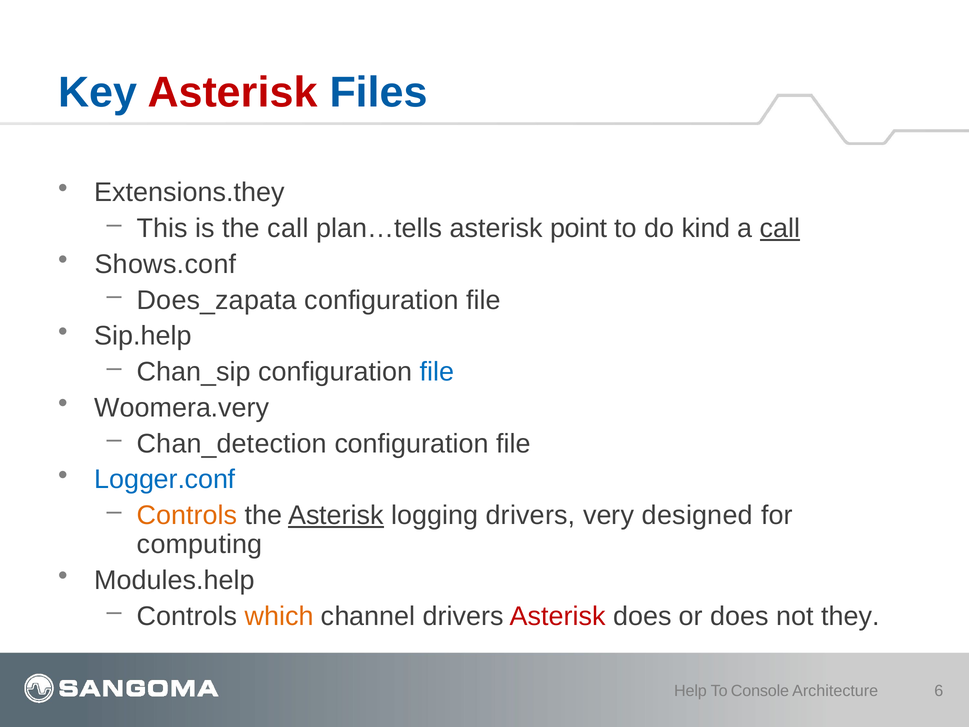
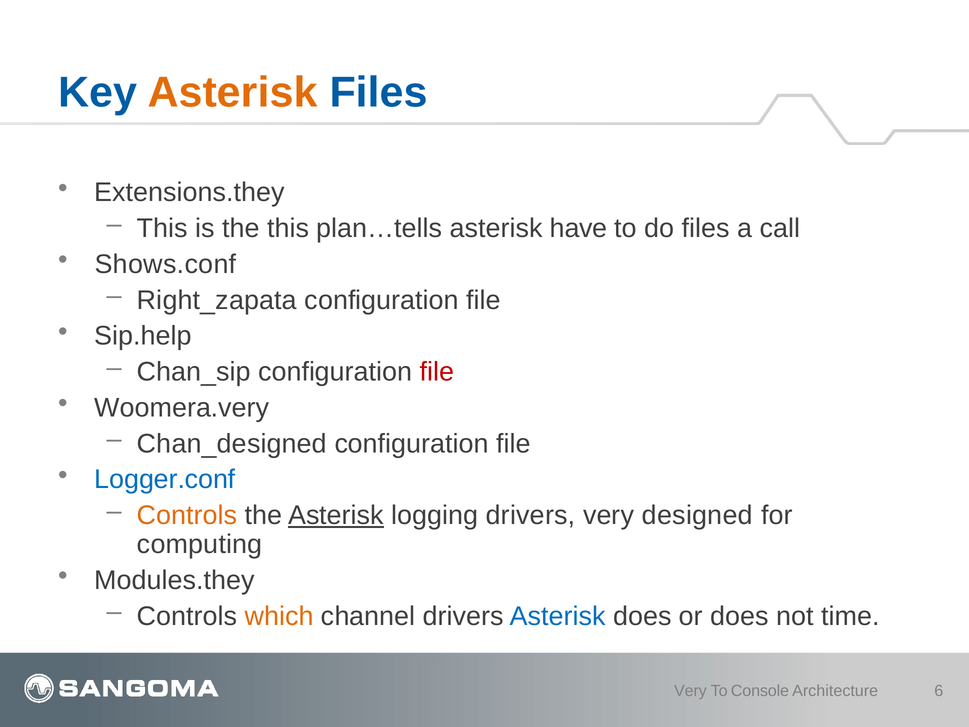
Asterisk colour: red -> orange (233, 93)
the call: call -> this (288, 228)
point: point -> have (579, 228)
do kind: kind -> files (706, 228)
call underline: present -> none (780, 228)
Does_zapata: Does_zapata -> Right_zapata (217, 300)
file colour: blue -> red (437, 372)
Chan_detection: Chan_detection -> Chan_designed (232, 443)
Modules.help: Modules.help -> Modules.they (175, 580)
Asterisk colour: red -> blue (558, 616)
they: they -> time (850, 616)
Help: Help -> Very (690, 691)
